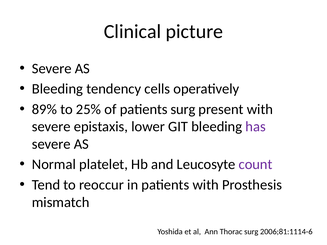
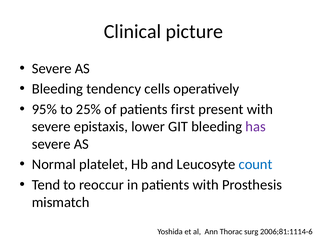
89%: 89% -> 95% (44, 109)
patients surg: surg -> first (183, 109)
count colour: purple -> blue (256, 165)
